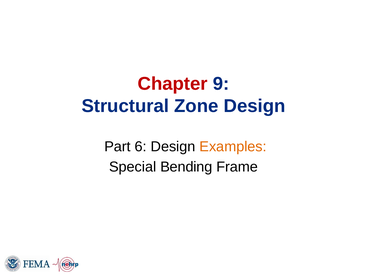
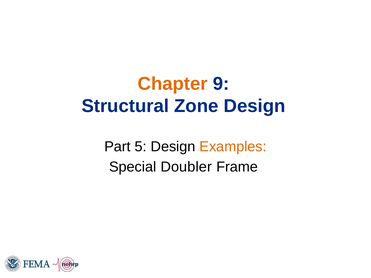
Chapter colour: red -> orange (173, 84)
6: 6 -> 5 (141, 147)
Bending: Bending -> Doubler (186, 167)
